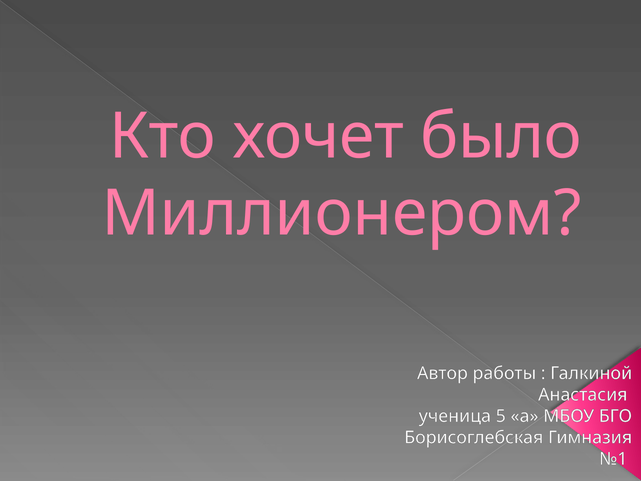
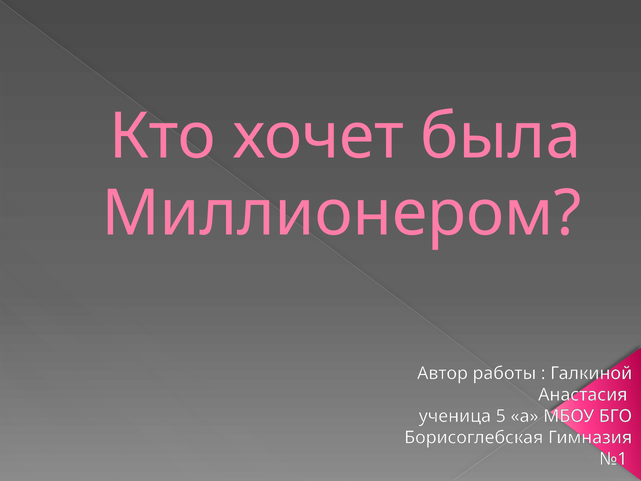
было: было -> была (501, 136)
